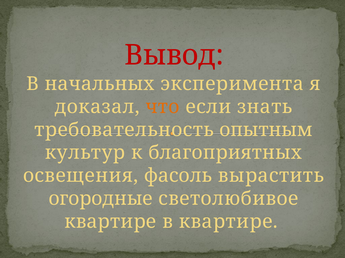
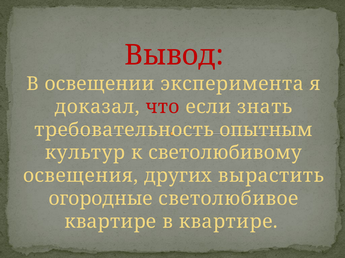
начальных: начальных -> освещении (100, 84)
что colour: orange -> red (162, 107)
благоприятных: благоприятных -> светолюбивому (225, 153)
фасоль: фасоль -> других (178, 176)
